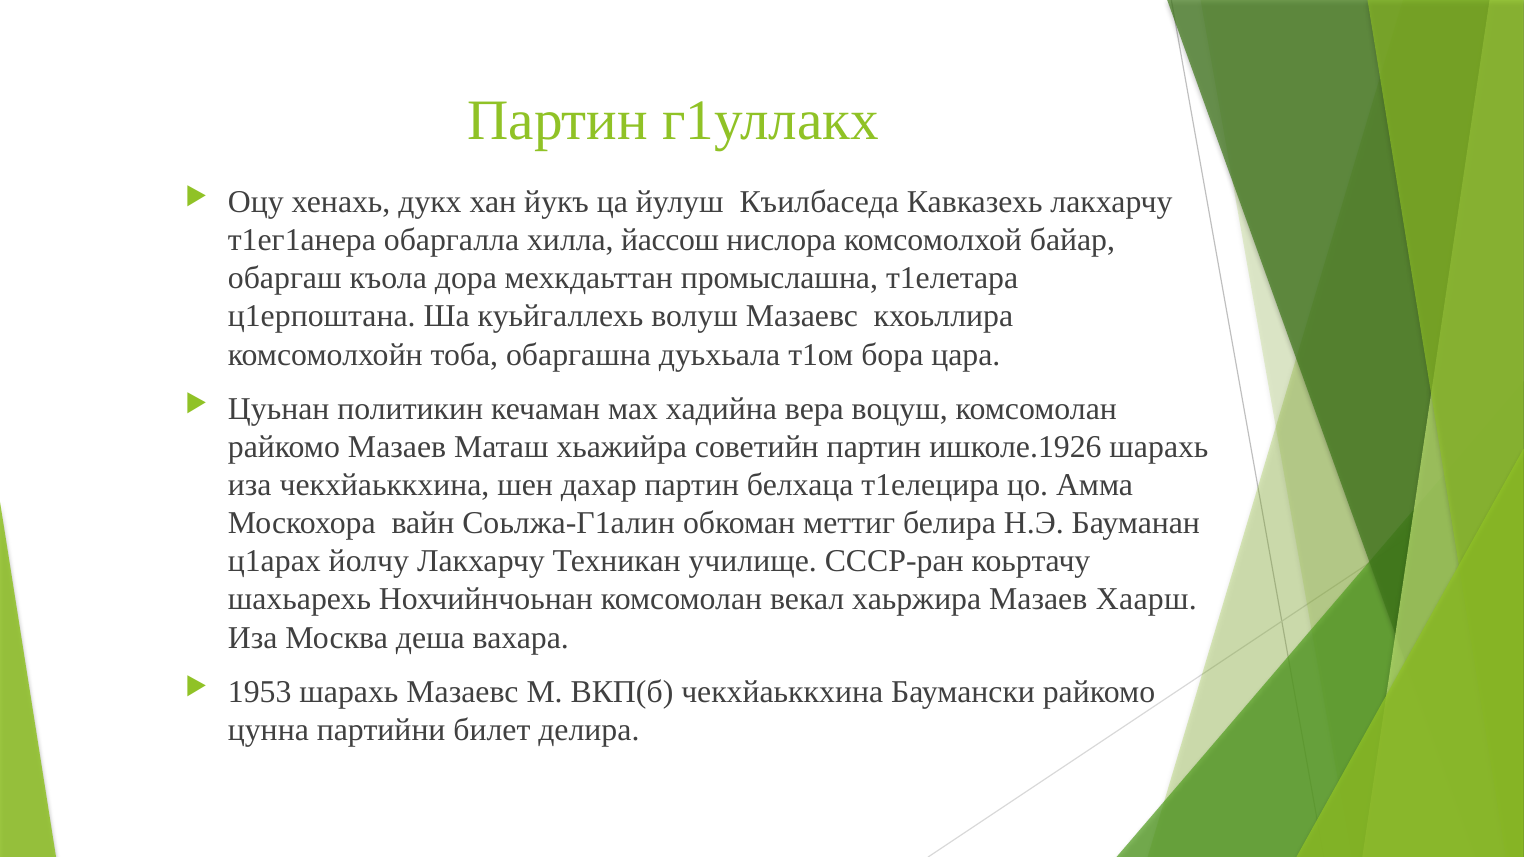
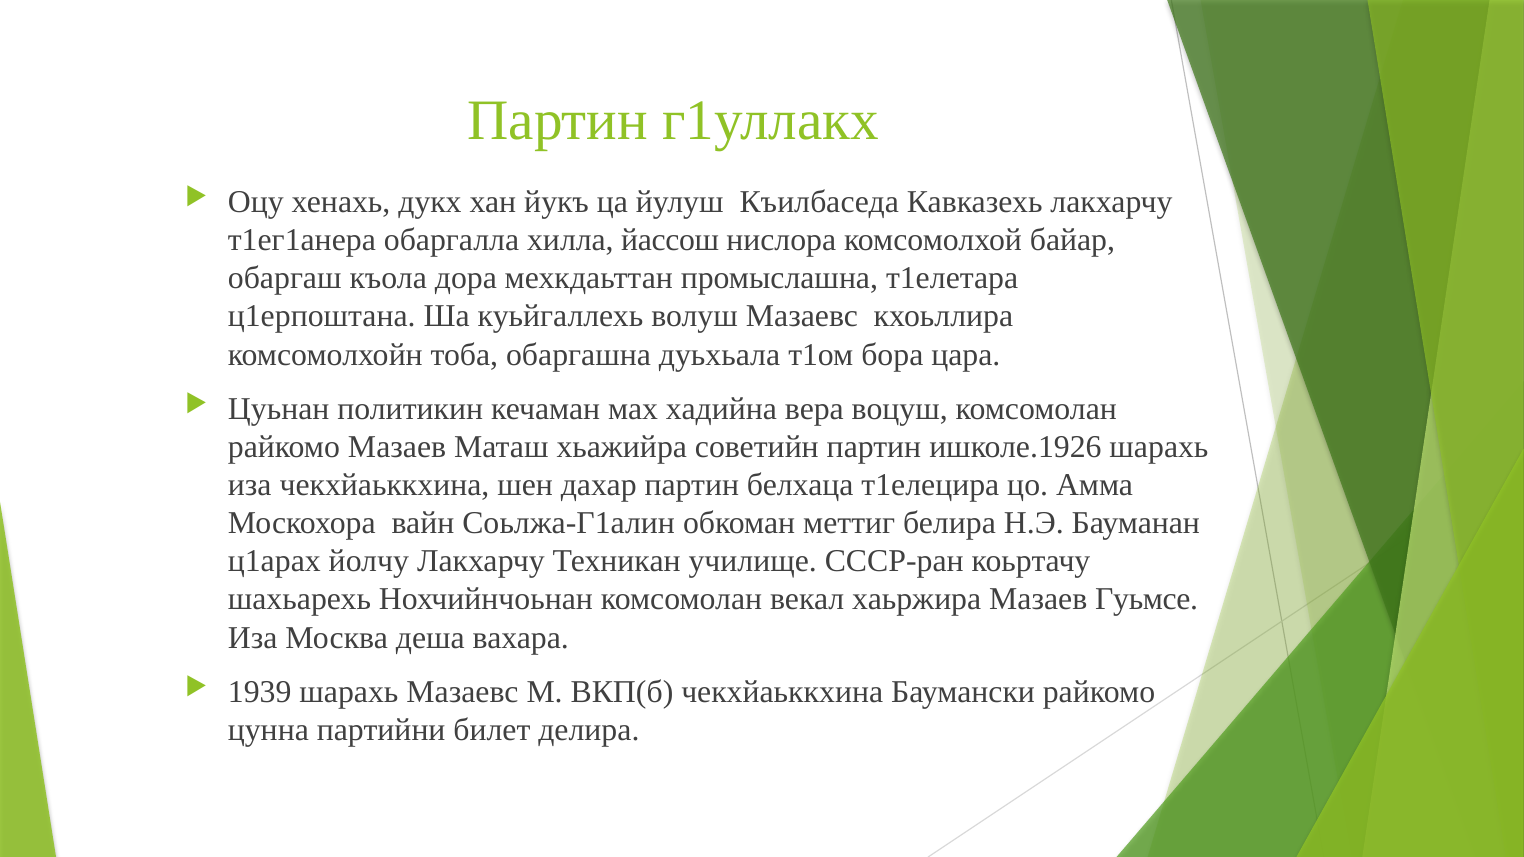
Хаарш: Хаарш -> Гуьмсе (1147, 600)
1953: 1953 -> 1939 (260, 692)
